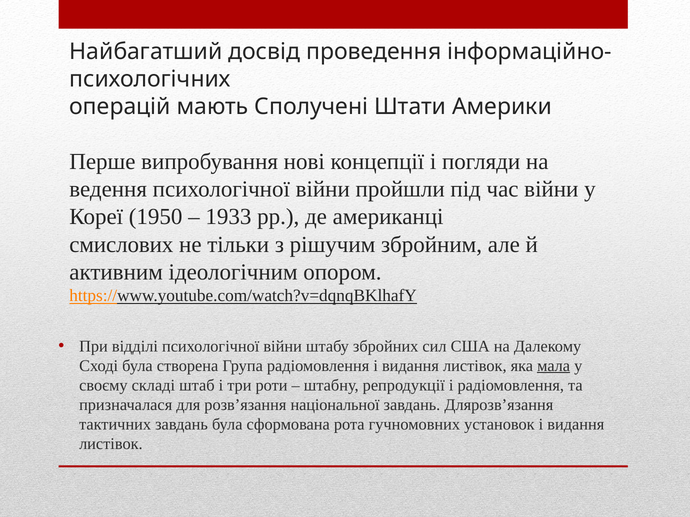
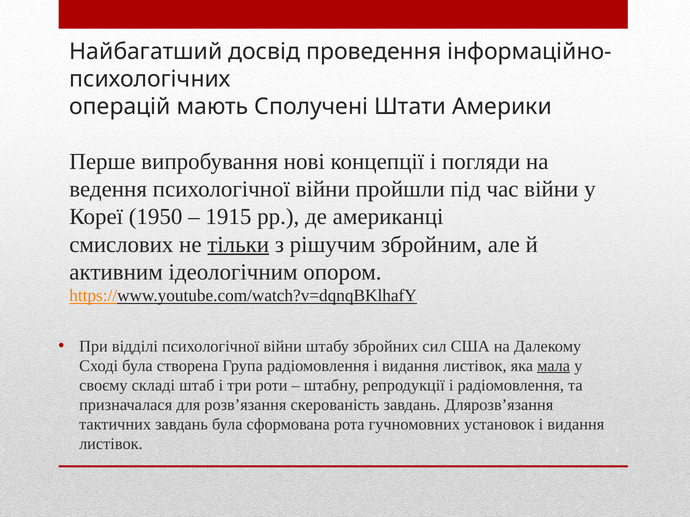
1933: 1933 -> 1915 (228, 217)
тільки underline: none -> present (238, 245)
національної: національної -> скерованість (335, 405)
